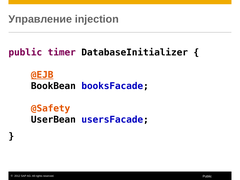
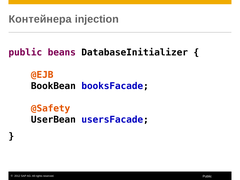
Управление: Управление -> Контейнера (40, 19)
timer: timer -> beans (62, 52)
@EJB underline: present -> none (42, 75)
